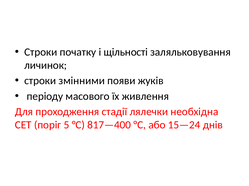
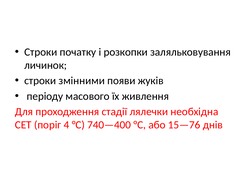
щільності: щільності -> розкопки (126, 52)
5: 5 -> 4 (66, 125)
817—400: 817—400 -> 740—400 (109, 125)
15—24: 15—24 -> 15—76 (184, 125)
